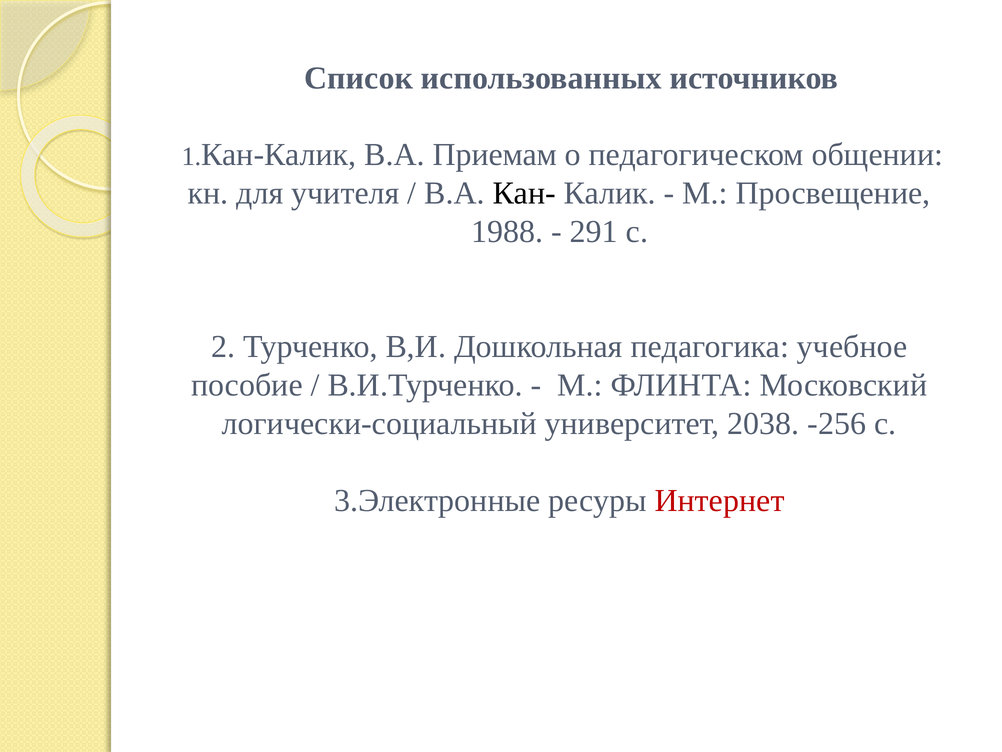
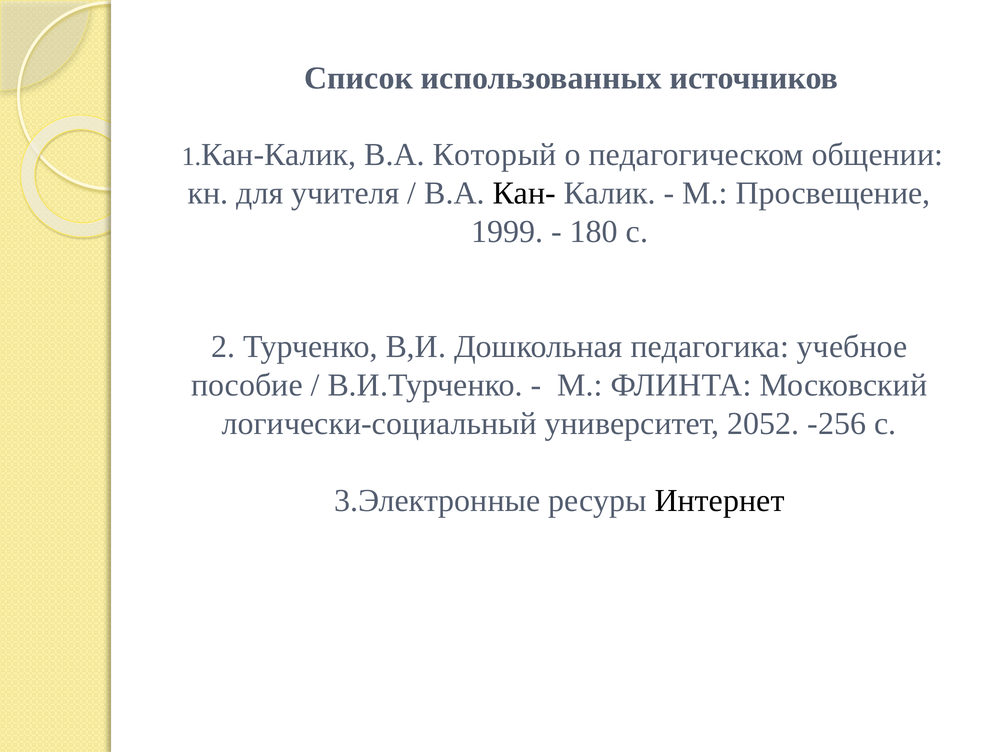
Приемам: Приемам -> Который (495, 155)
1988: 1988 -> 1999 (507, 232)
291: 291 -> 180 (594, 232)
2038: 2038 -> 2052 (763, 423)
Интернет colour: red -> black (720, 500)
